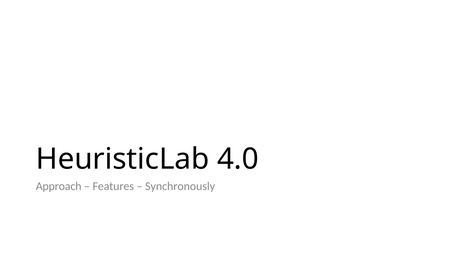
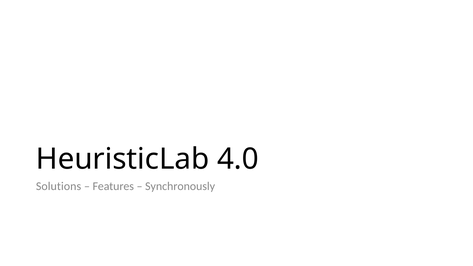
Approach: Approach -> Solutions (59, 186)
